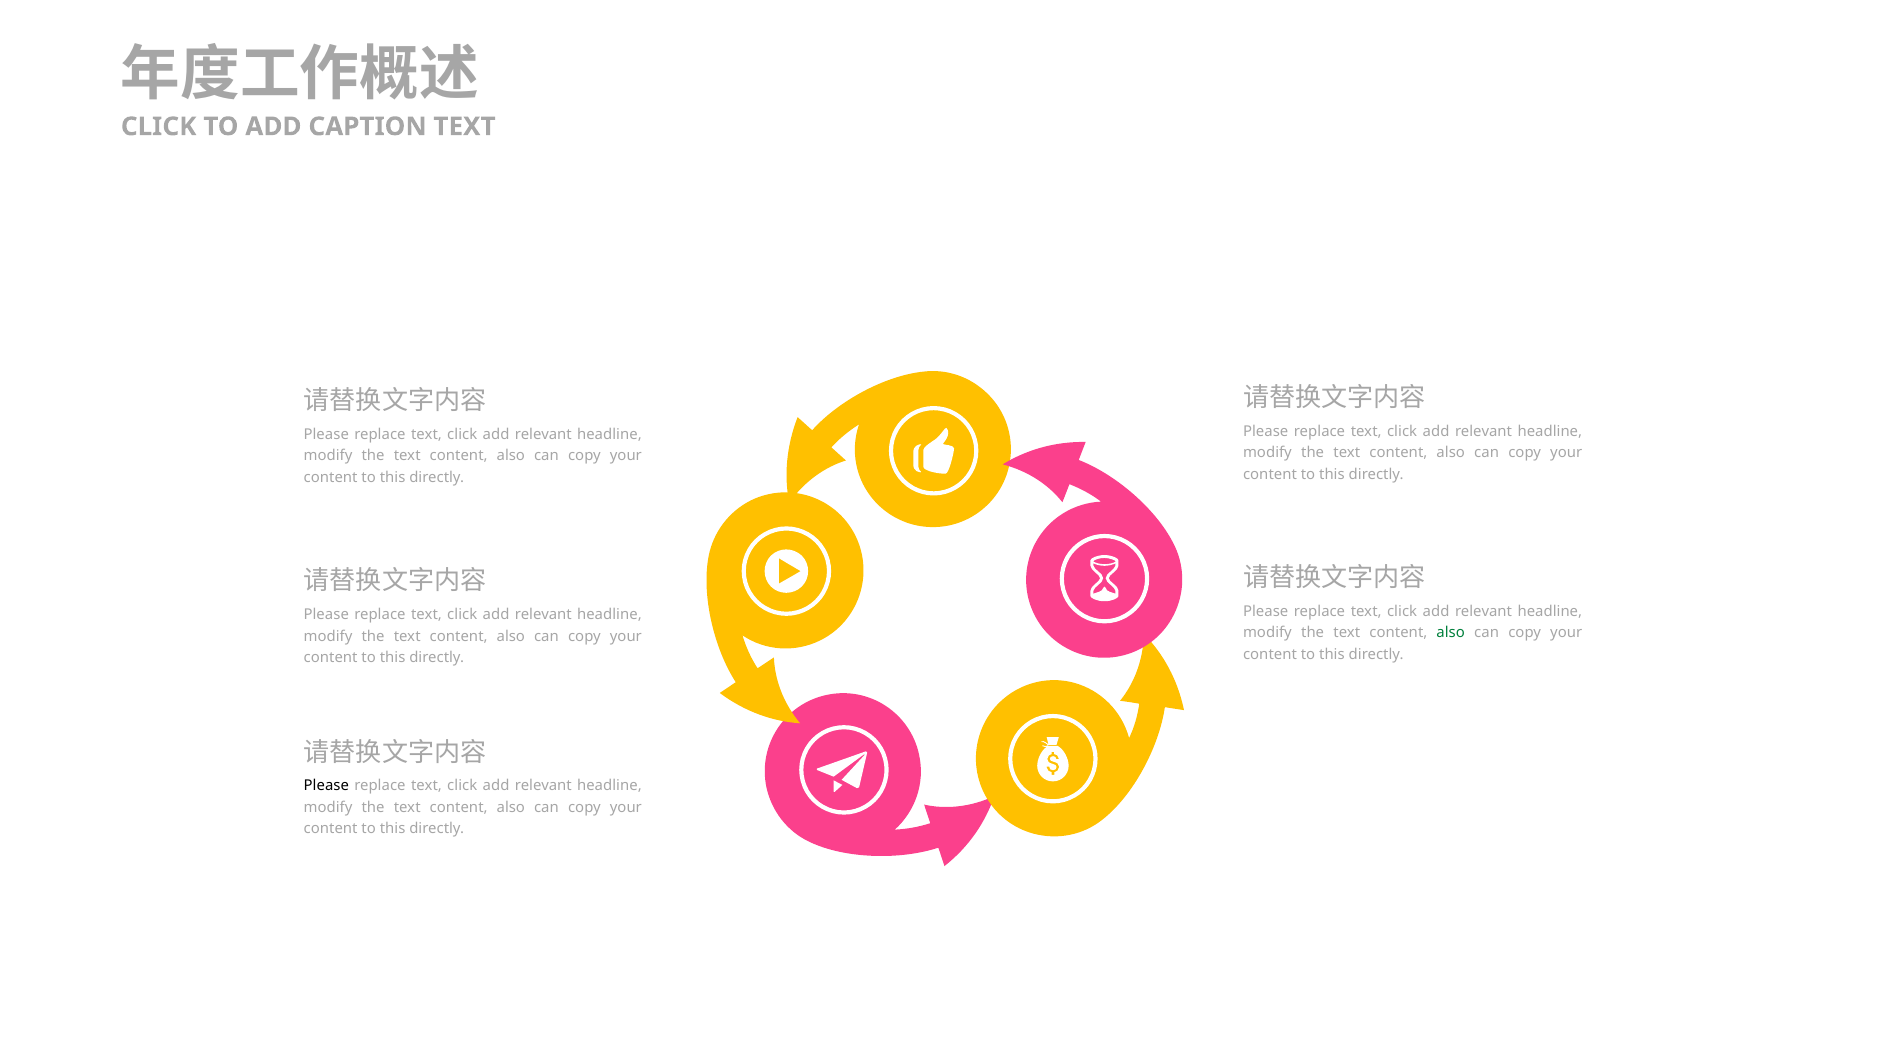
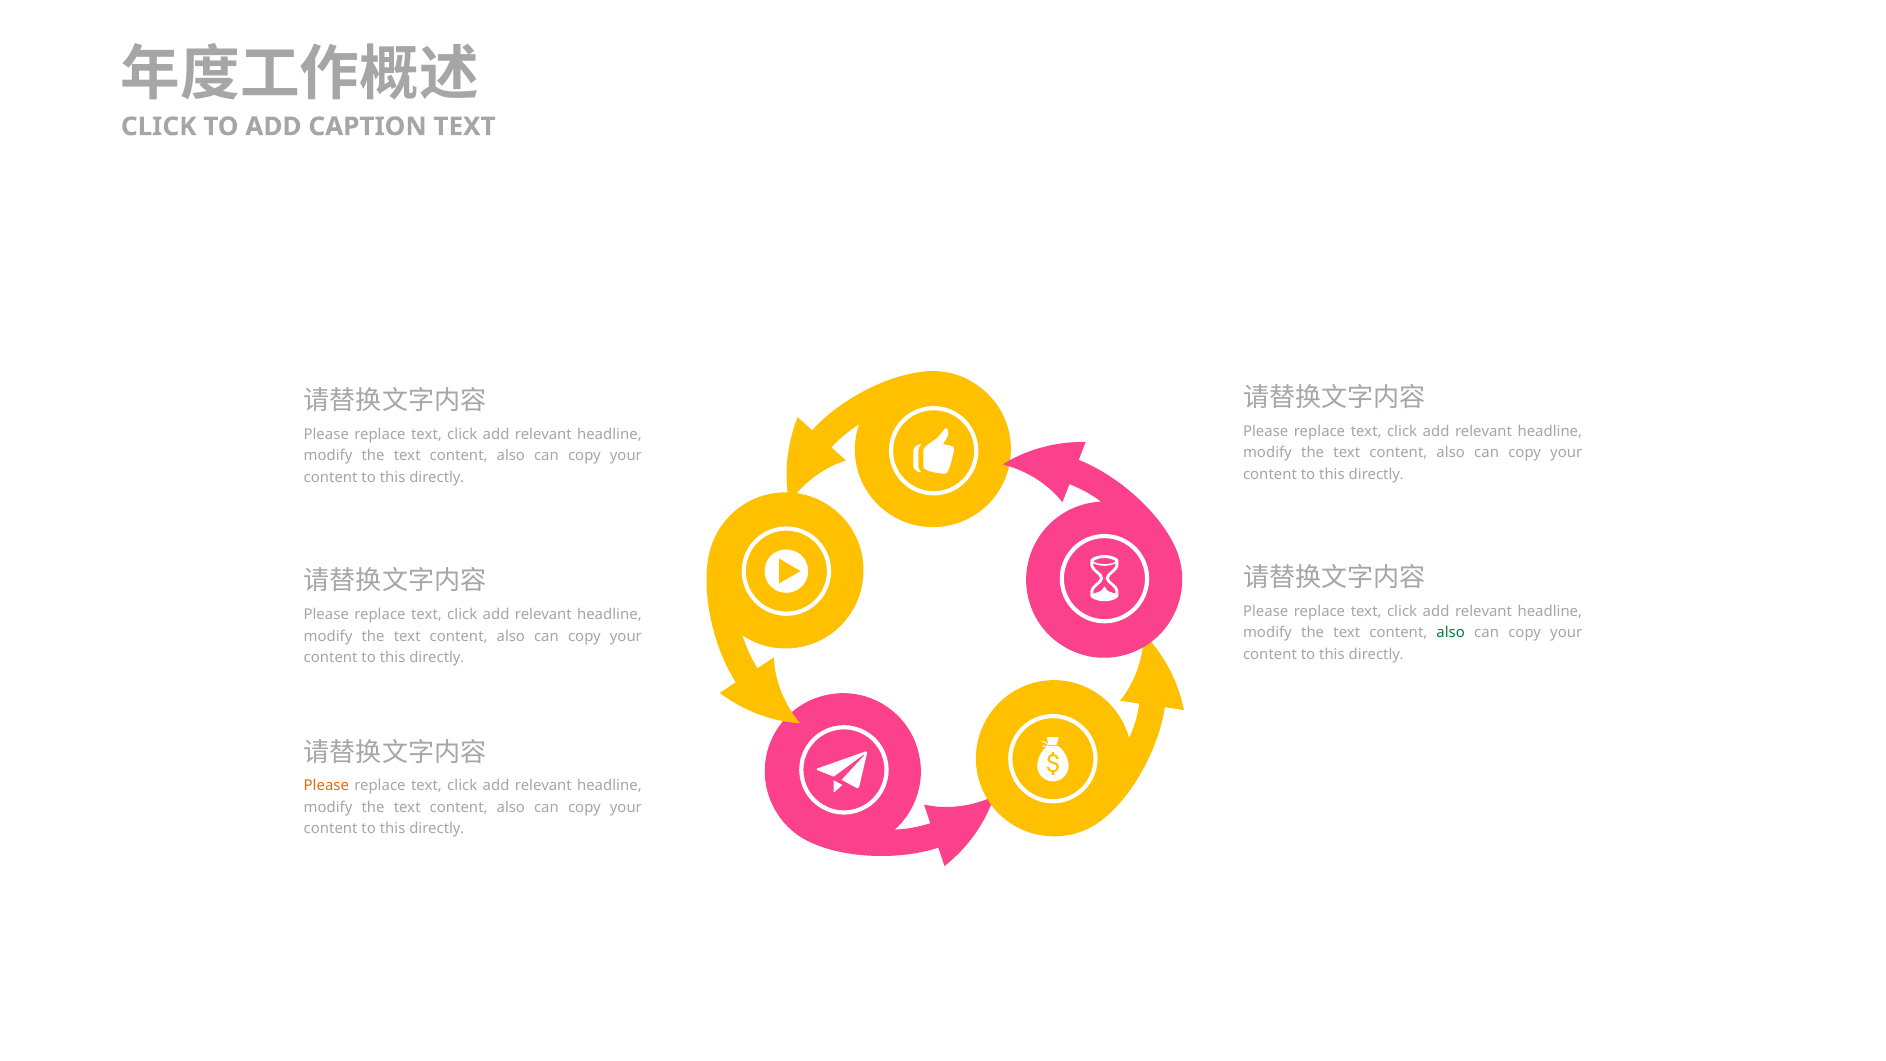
Please colour: black -> orange (326, 786)
